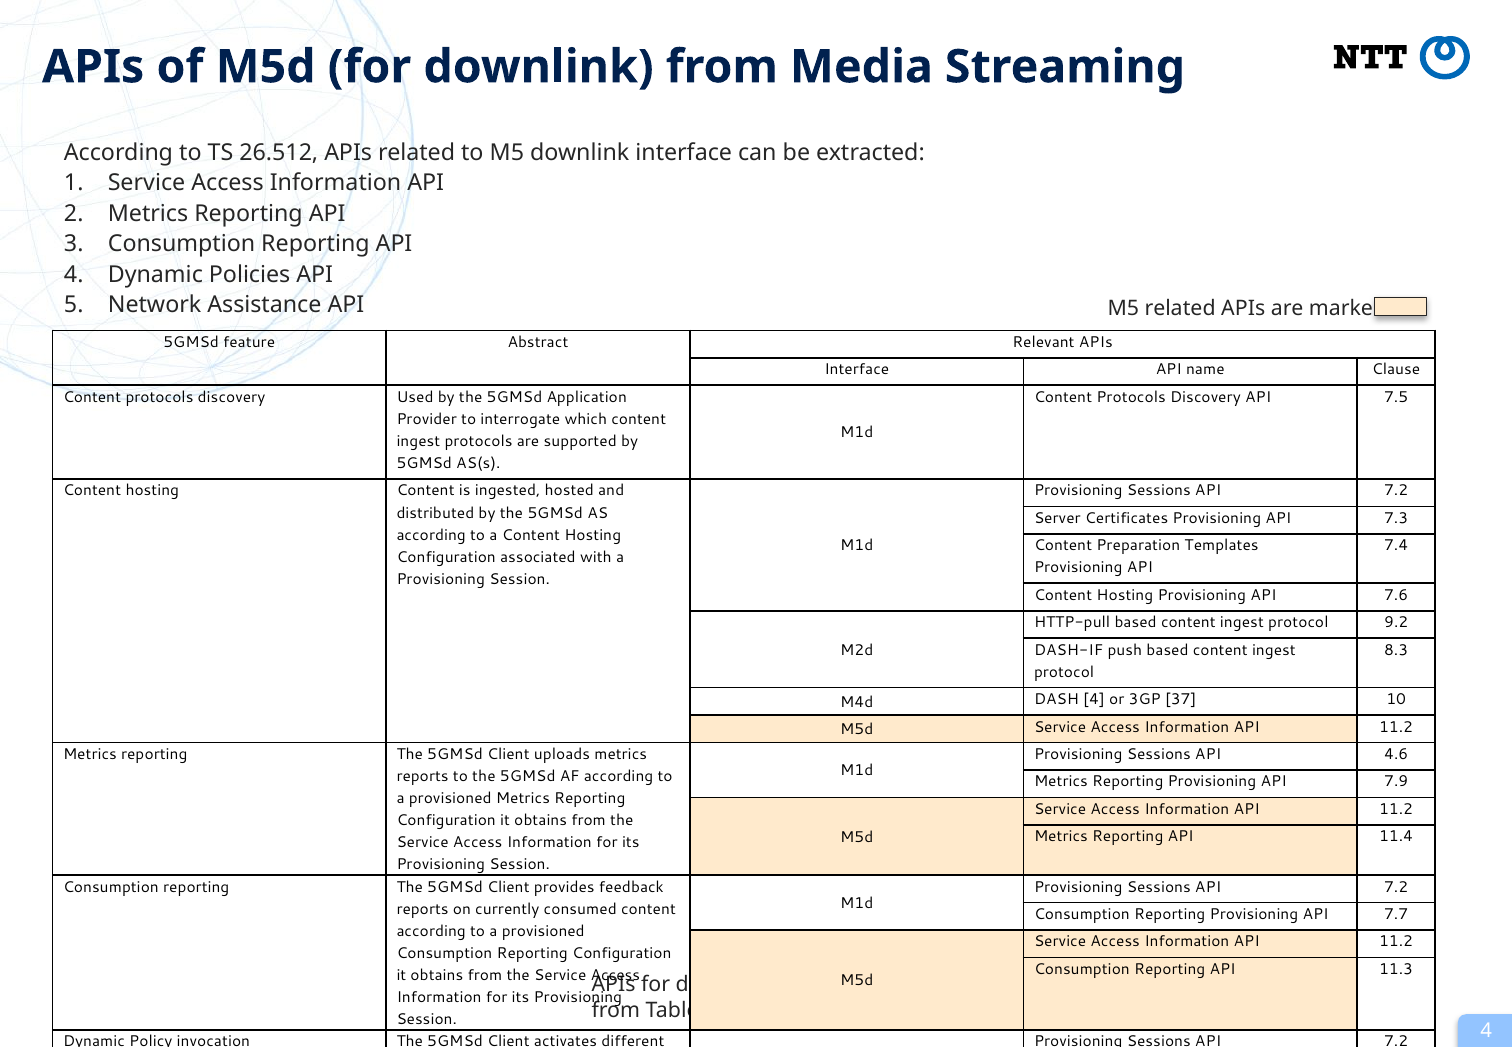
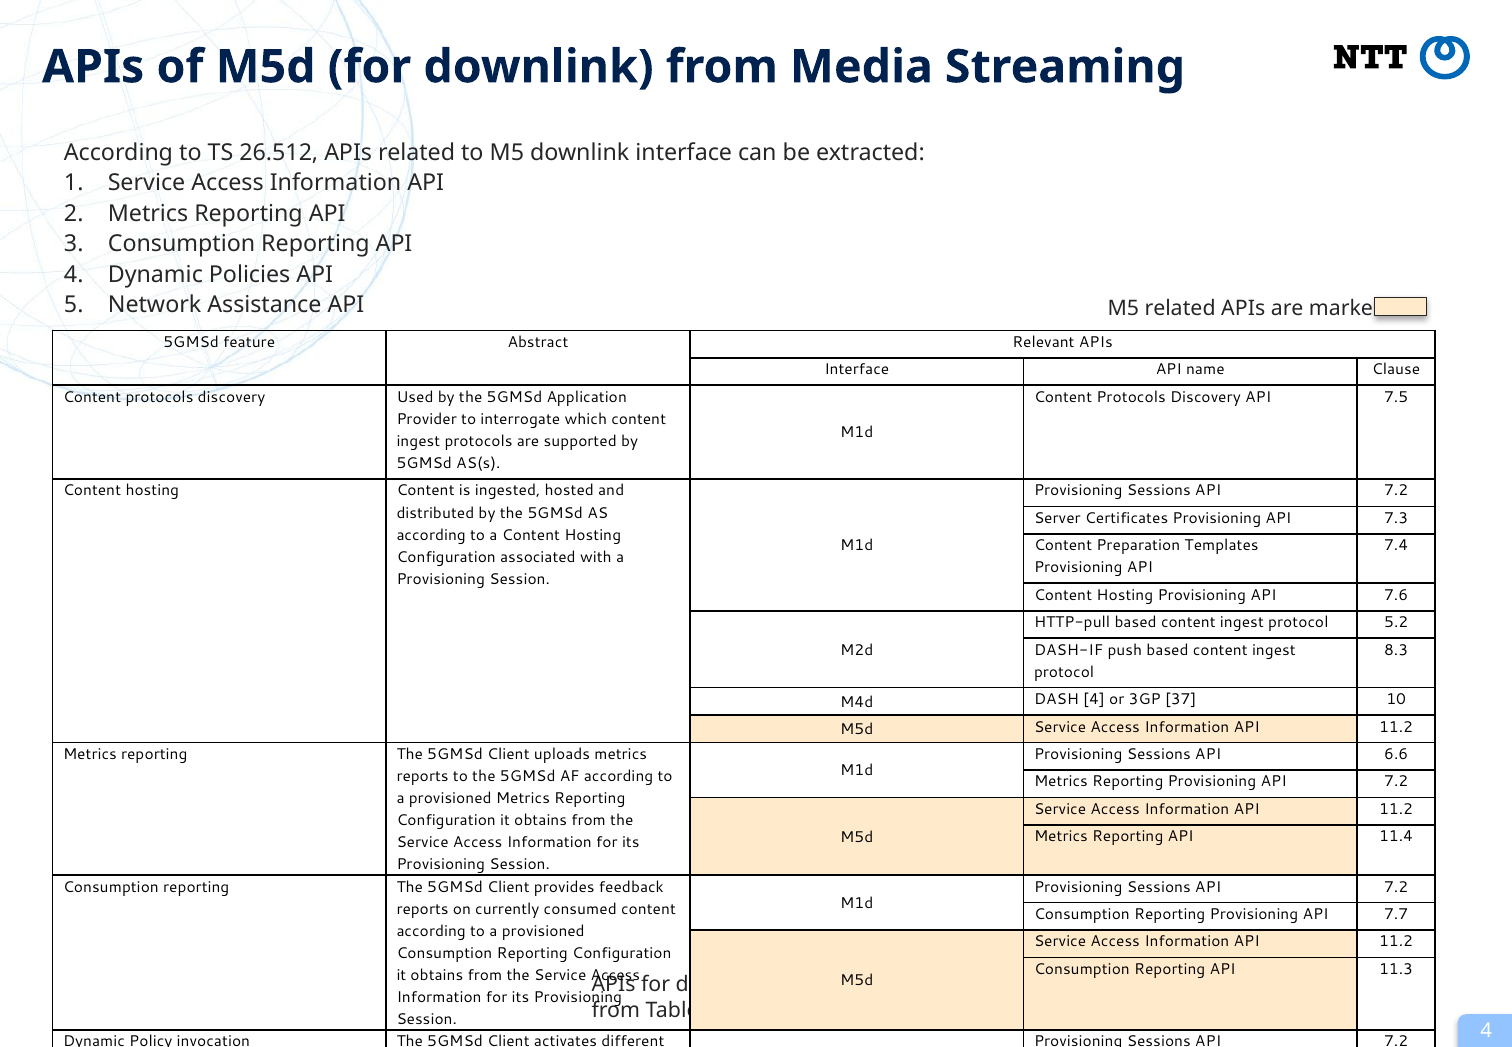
9.2: 9.2 -> 5.2 (1396, 622)
4.6: 4.6 -> 6.6 (1396, 754)
Reporting Provisioning API 7.9: 7.9 -> 7.2 (1396, 782)
